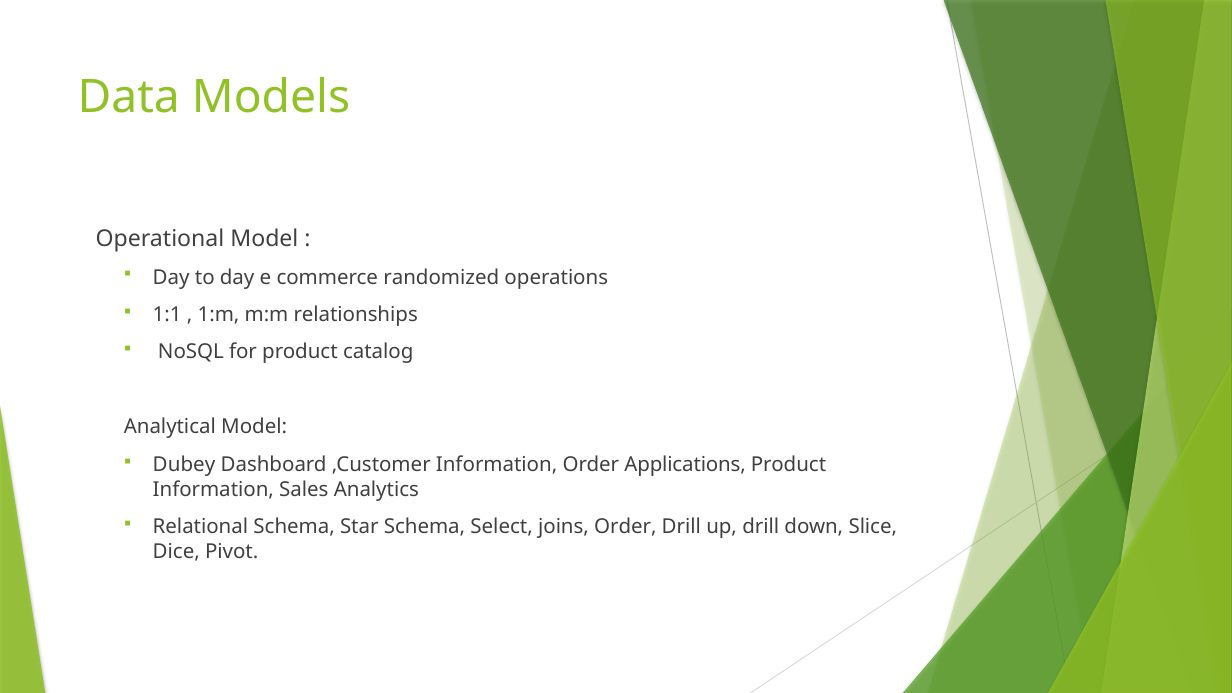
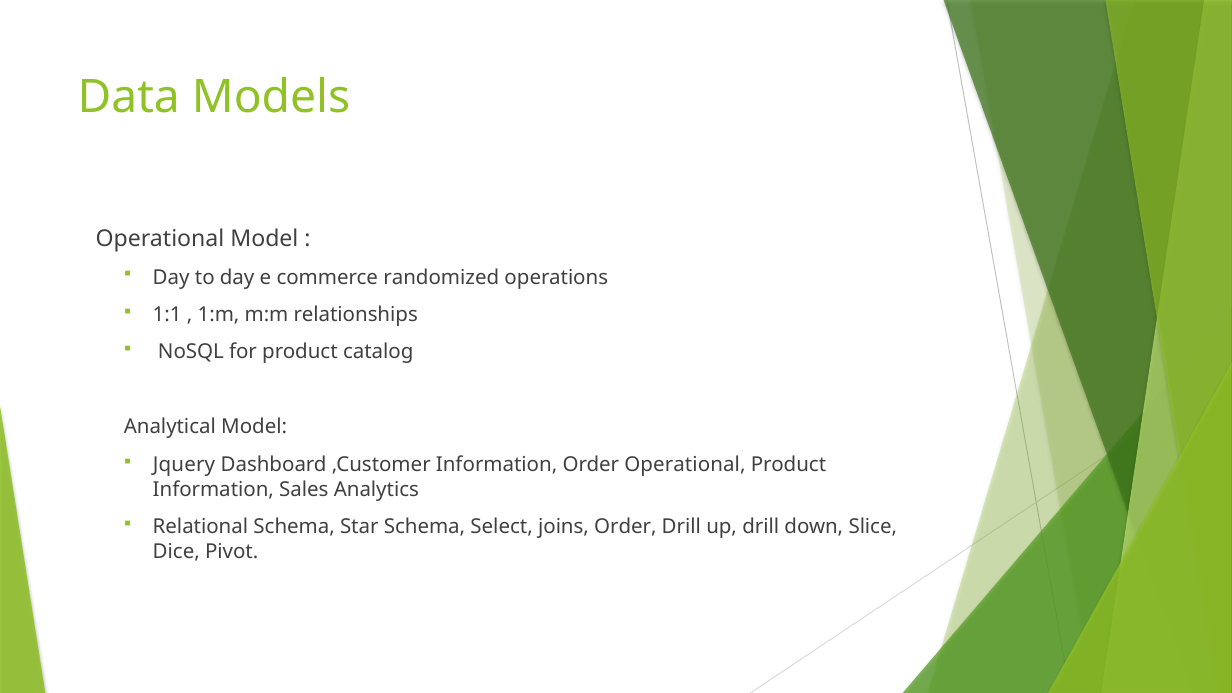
Dubey: Dubey -> Jquery (184, 465)
Order Applications: Applications -> Operational (685, 465)
